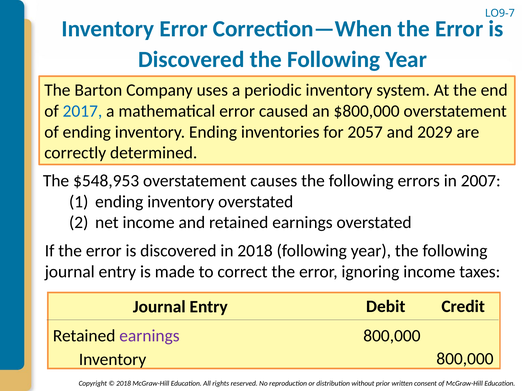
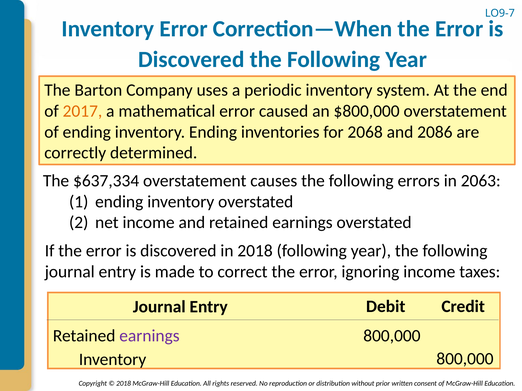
2017 colour: blue -> orange (82, 111)
2057: 2057 -> 2068 (365, 132)
2029: 2029 -> 2086 (435, 132)
$548,953: $548,953 -> $637,334 (106, 181)
2007: 2007 -> 2063 (481, 181)
